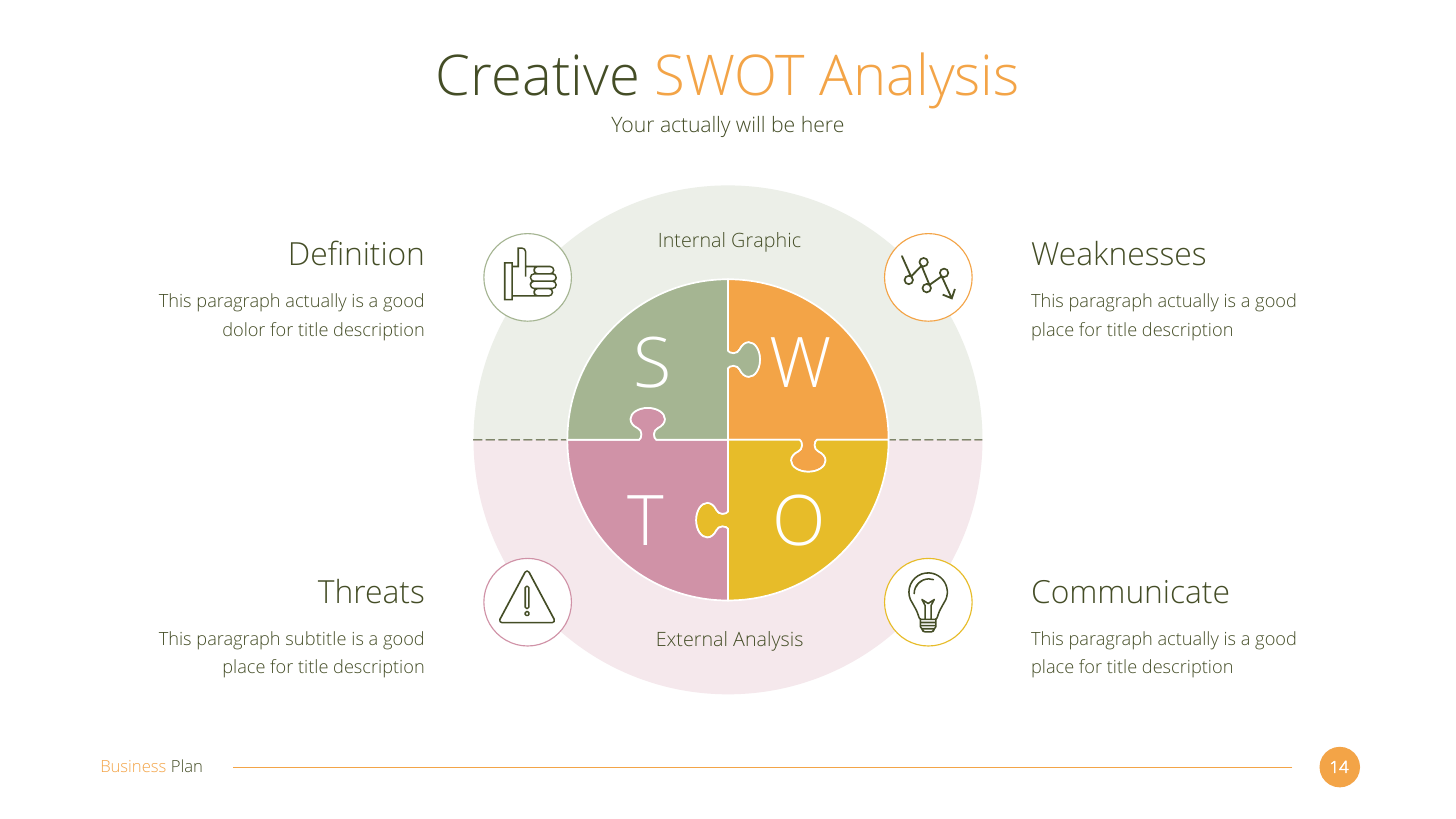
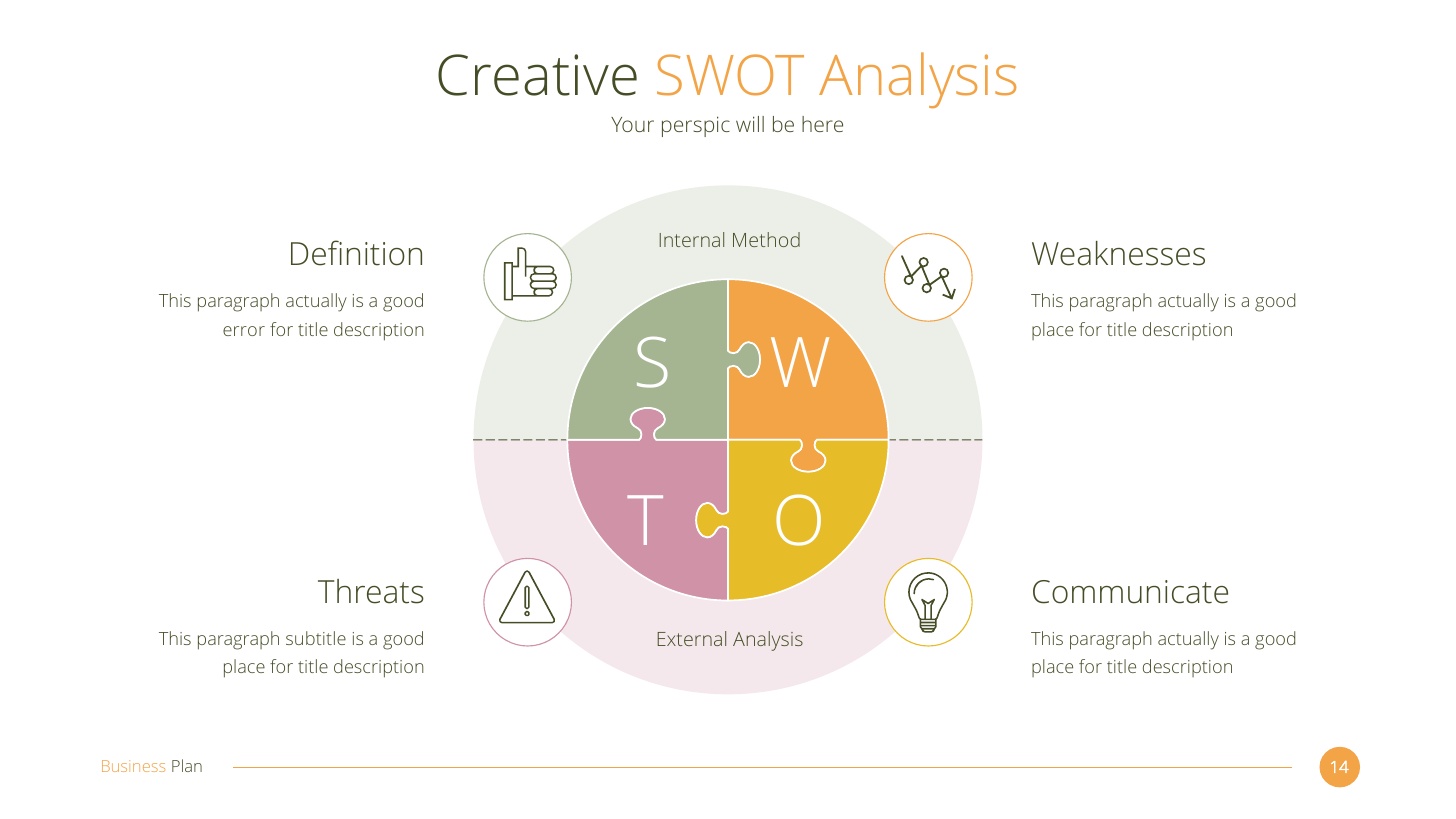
Your actually: actually -> perspic (695, 125)
Graphic: Graphic -> Method (766, 241)
dolor: dolor -> error (244, 330)
